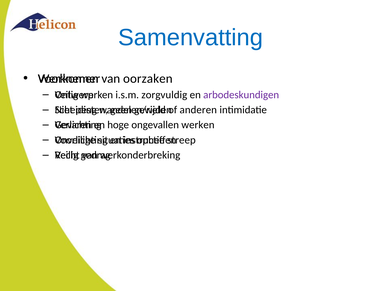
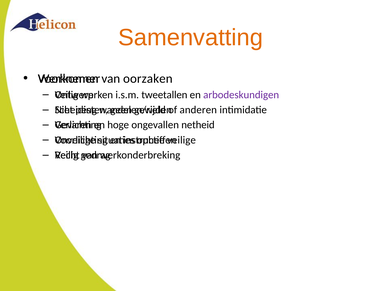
Samenvatting colour: blue -> orange (191, 38)
zorgvuldig: zorgvuldig -> tweetallen (164, 95)
ongevallen werken: werken -> netheid (198, 125)
streep: streep -> veilige (181, 140)
